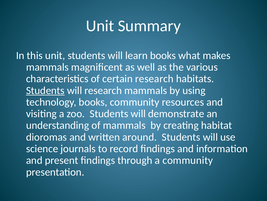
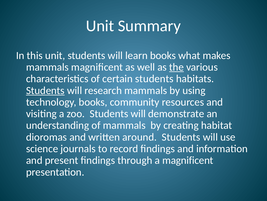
the underline: none -> present (176, 67)
certain research: research -> students (154, 78)
a community: community -> magnificent (188, 160)
